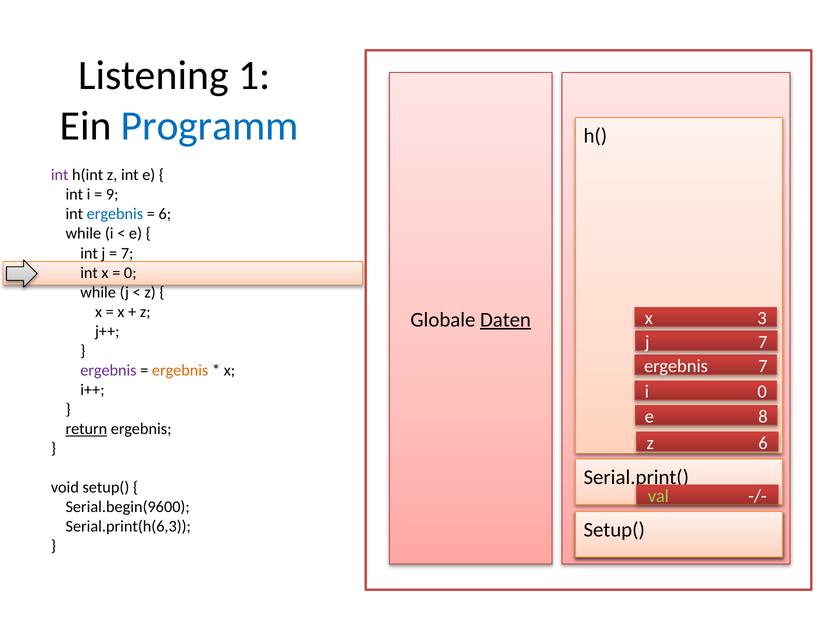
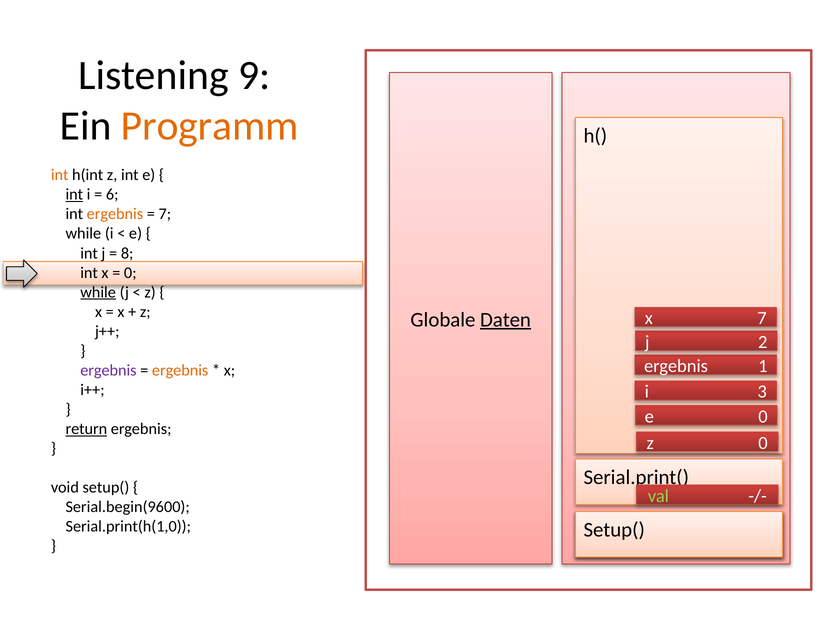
1: 1 -> 9 (254, 76)
Programm colour: blue -> orange (210, 126)
int colour: purple -> orange (60, 175)
int underline: none -> present (74, 194)
9: 9 -> 6 (112, 194)
ergebnis colour: blue -> orange (115, 214)
6: 6 -> 7 (165, 214)
7: 7 -> 8 (127, 253)
while underline: none -> present (98, 292)
3: 3 -> 7 (762, 318)
j 7: 7 -> 2 (763, 342)
7: 7 -> 1 (763, 366)
i 0: 0 -> 3 (762, 391)
e 8: 8 -> 0 (763, 416)
z 6: 6 -> 0 (763, 442)
Serial.print(h(6,3: Serial.print(h(6,3 -> Serial.print(h(1,0 (128, 526)
